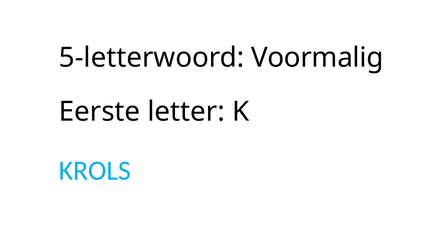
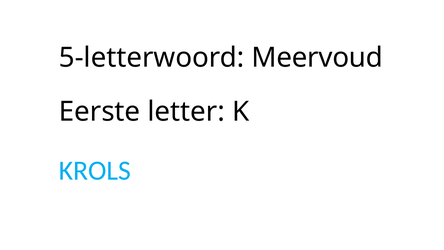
Voormalig: Voormalig -> Meervoud (317, 58)
